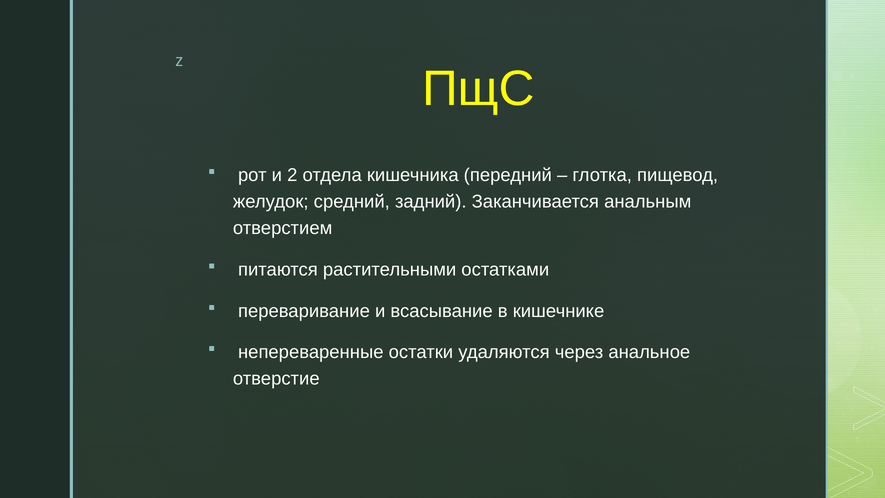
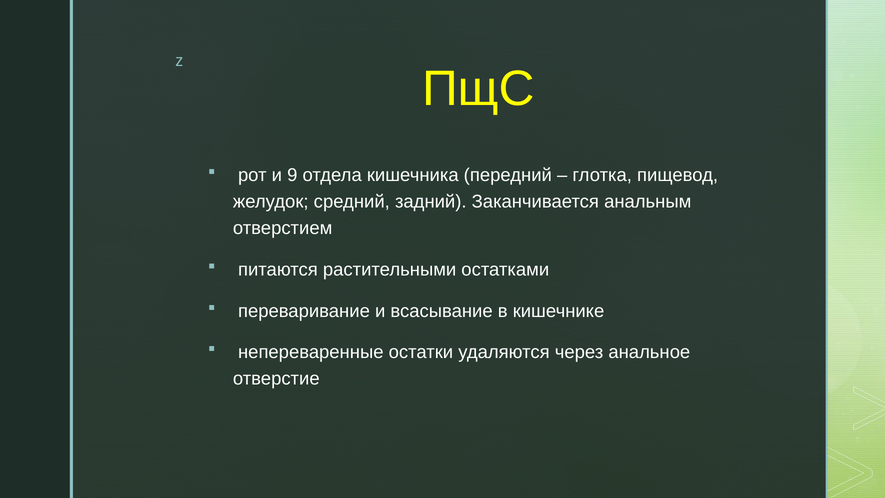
2: 2 -> 9 (292, 175)
